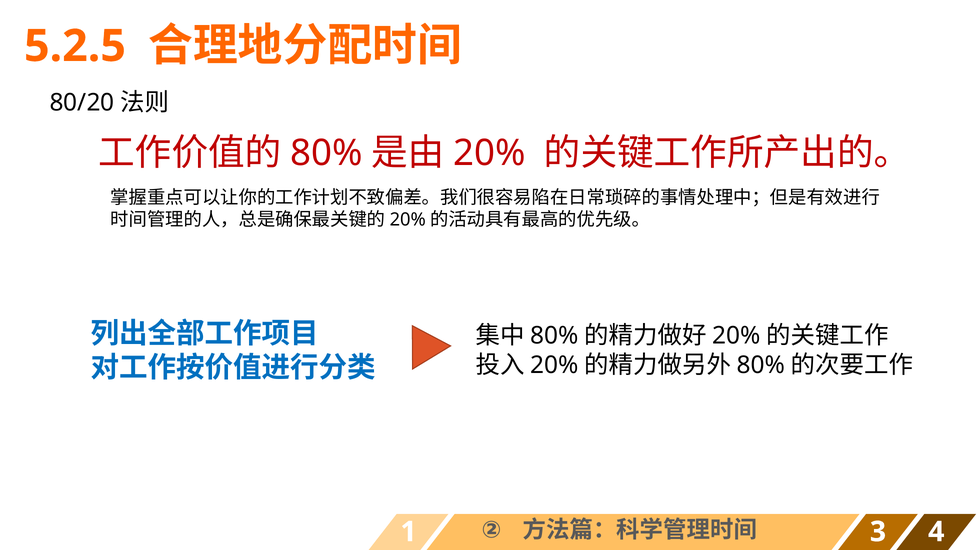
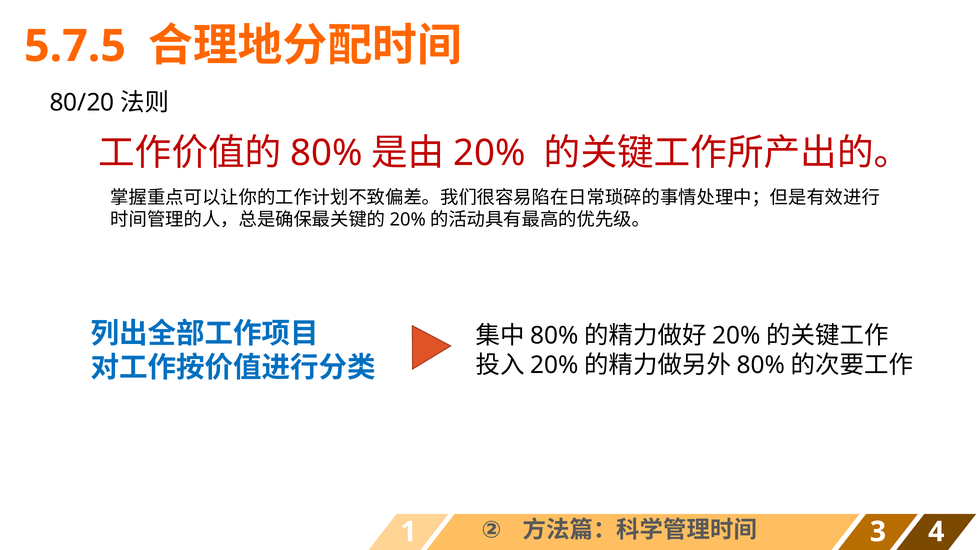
5.2.5: 5.2.5 -> 5.7.5 (75, 46)
